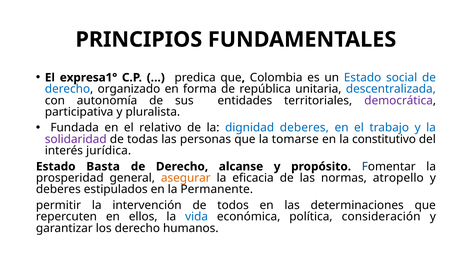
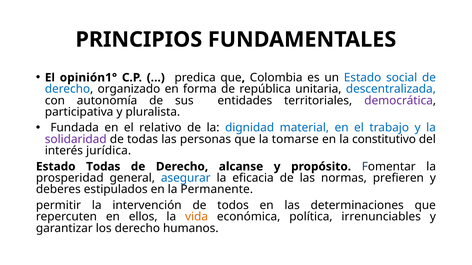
expresa1°: expresa1° -> opinión1° (88, 78)
dignidad deberes: deberes -> material (304, 128)
Estado Basta: Basta -> Todas (103, 167)
asegurar colour: orange -> blue (186, 178)
atropello: atropello -> prefieren (398, 178)
vida colour: blue -> orange (197, 217)
consideración: consideración -> irrenunciables (381, 217)
